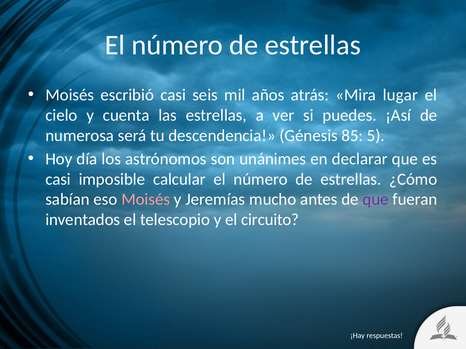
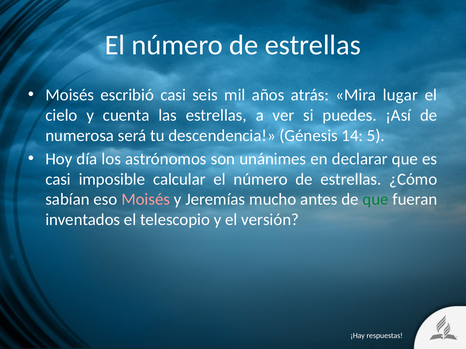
85: 85 -> 14 (352, 136)
que colour: purple -> green (376, 200)
circuito: circuito -> versión (270, 220)
